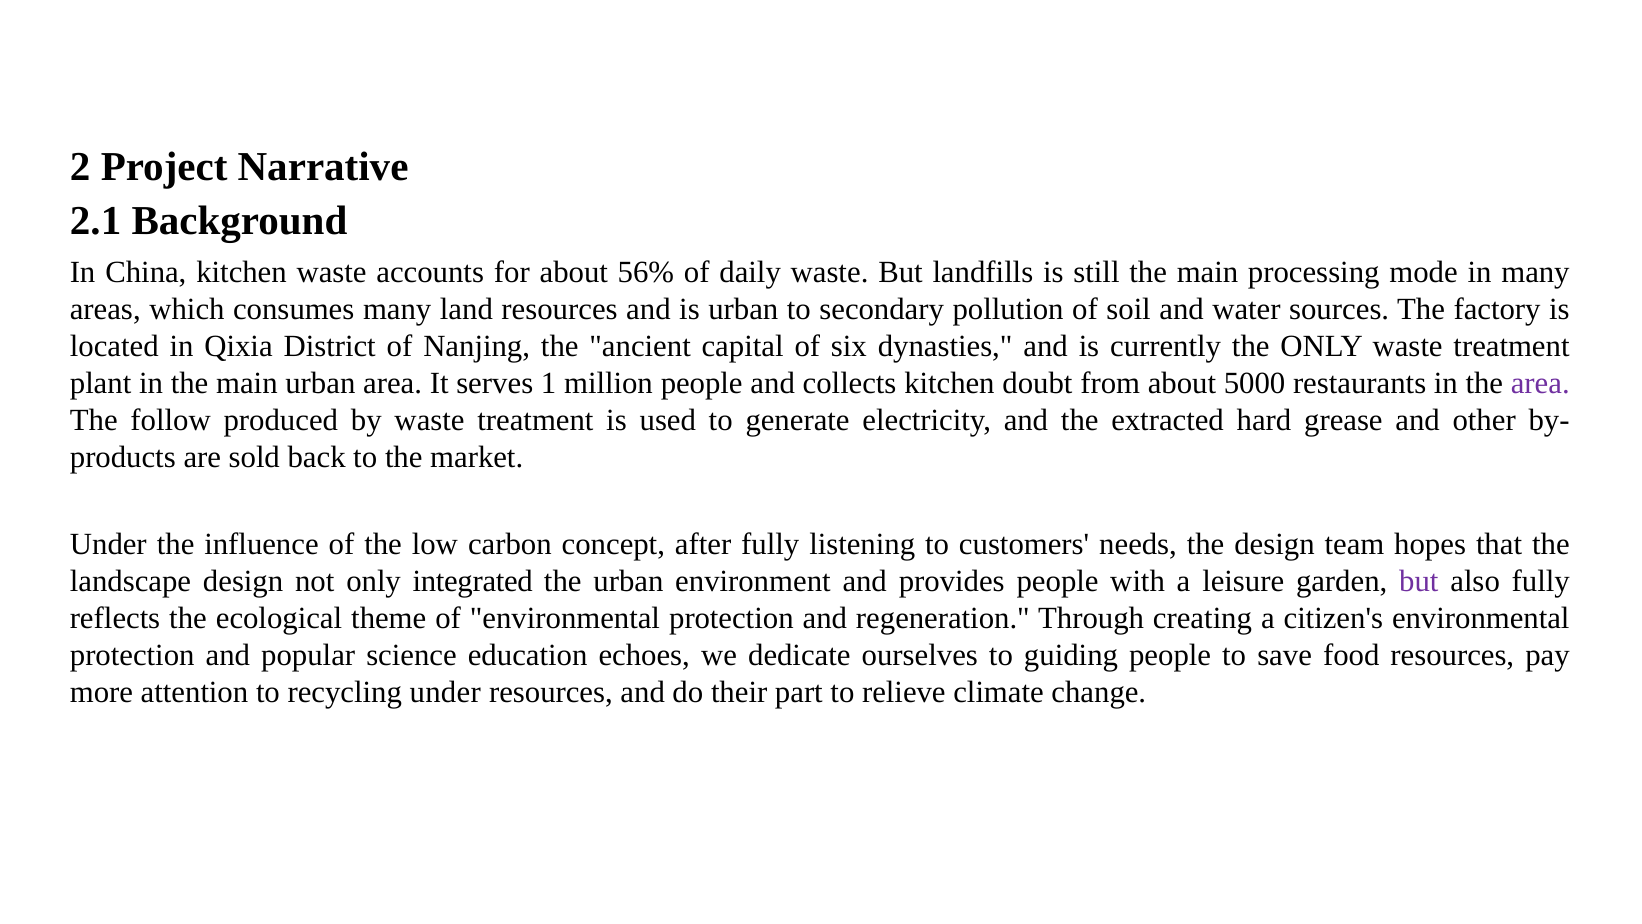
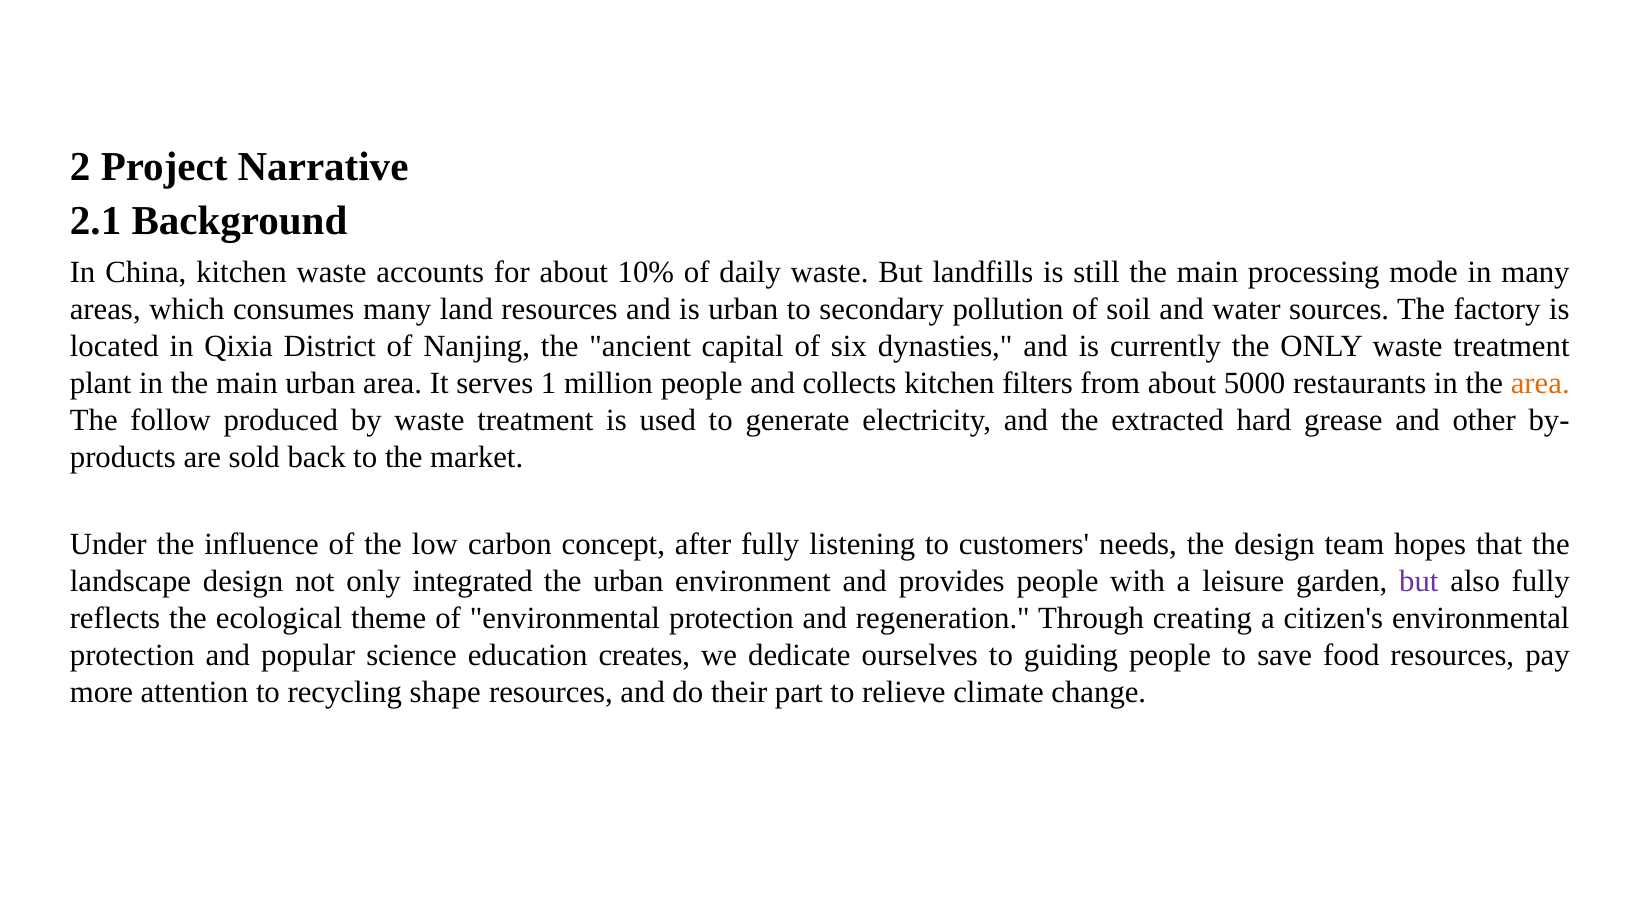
56%: 56% -> 10% (646, 272)
doubt: doubt -> filters (1038, 383)
area colour: purple -> orange (1540, 383)
echoes: echoes -> creates (644, 655)
recycling under: under -> shape (445, 692)
